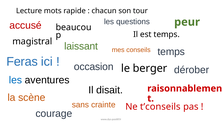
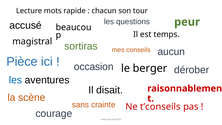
accusé colour: red -> black (25, 25)
laissant: laissant -> sortiras (81, 46)
temps: temps -> aucun (171, 52)
Feras: Feras -> Pièce (22, 62)
